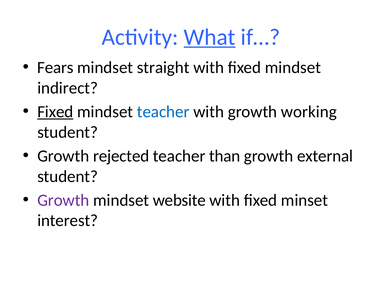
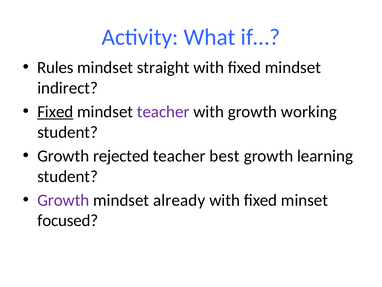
What underline: present -> none (210, 37)
Fears: Fears -> Rules (55, 67)
teacher colour: blue -> purple (163, 112)
than: than -> best (225, 156)
external: external -> learning (325, 156)
website: website -> already (179, 200)
interest: interest -> focused (68, 220)
